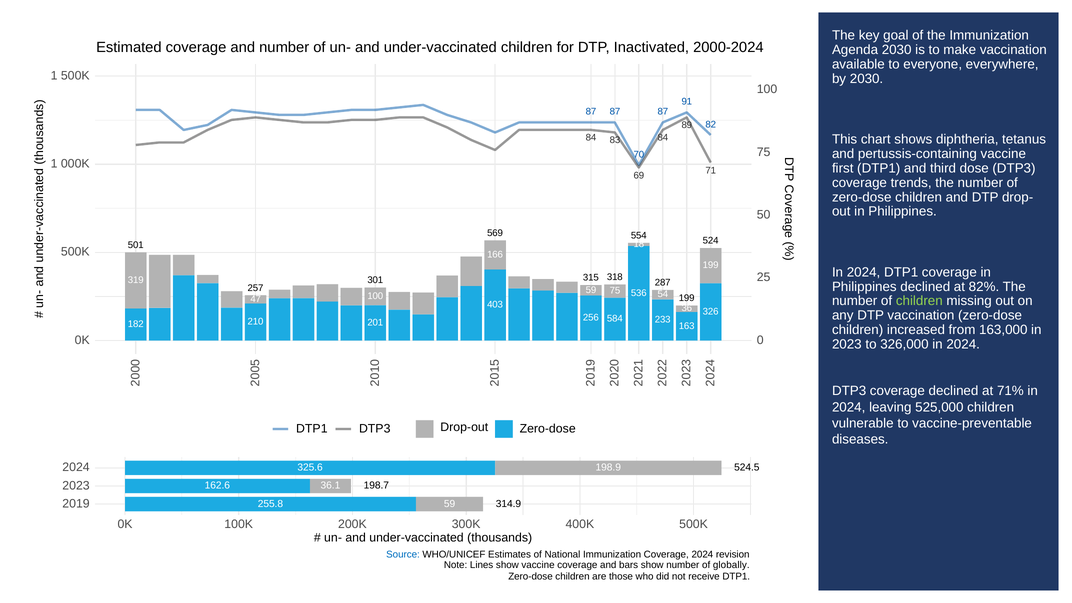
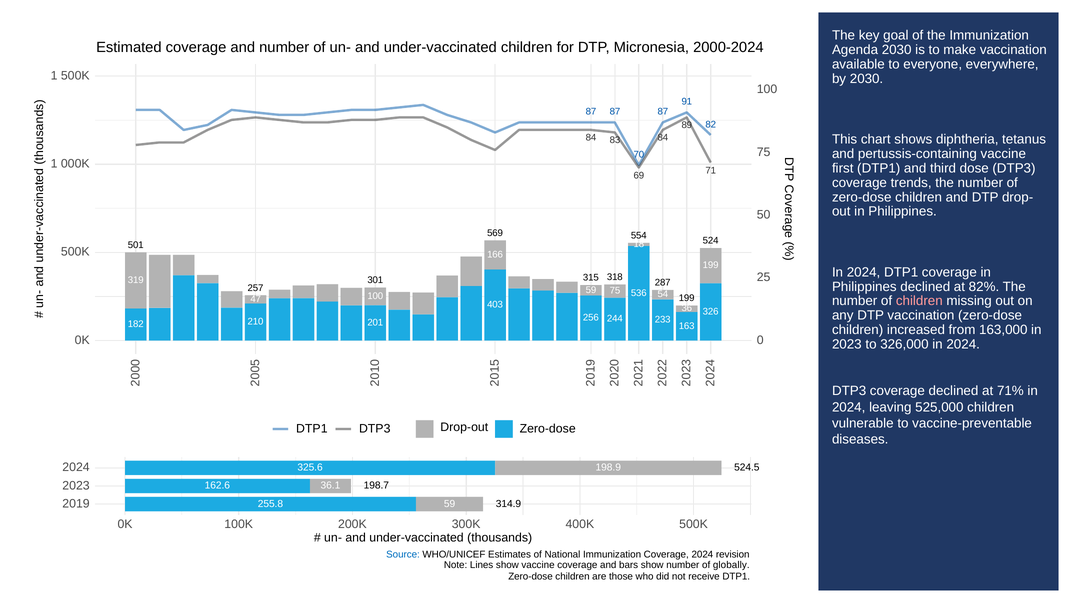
Inactivated: Inactivated -> Micronesia (651, 48)
children colour: light green -> pink (919, 301)
584: 584 -> 244 (615, 319)
